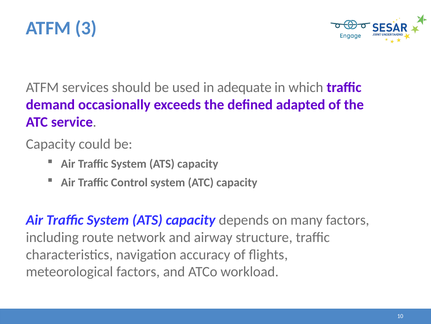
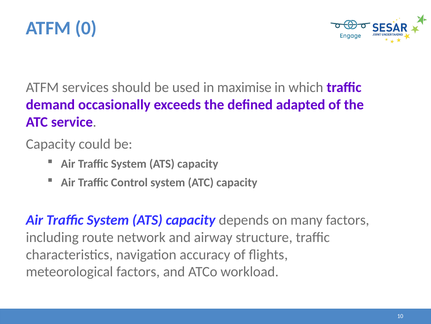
3: 3 -> 0 (86, 28)
adequate: adequate -> maximise (244, 87)
